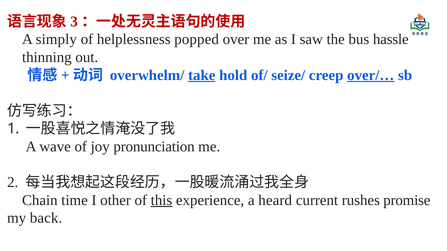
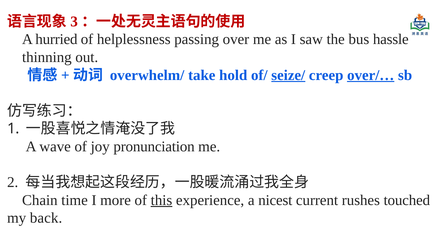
simply: simply -> hurried (56, 39)
popped: popped -> passing (197, 39)
take underline: present -> none (202, 75)
seize/ underline: none -> present (288, 75)
other: other -> more (116, 200)
heard: heard -> nicest (275, 200)
promise: promise -> touched (407, 200)
